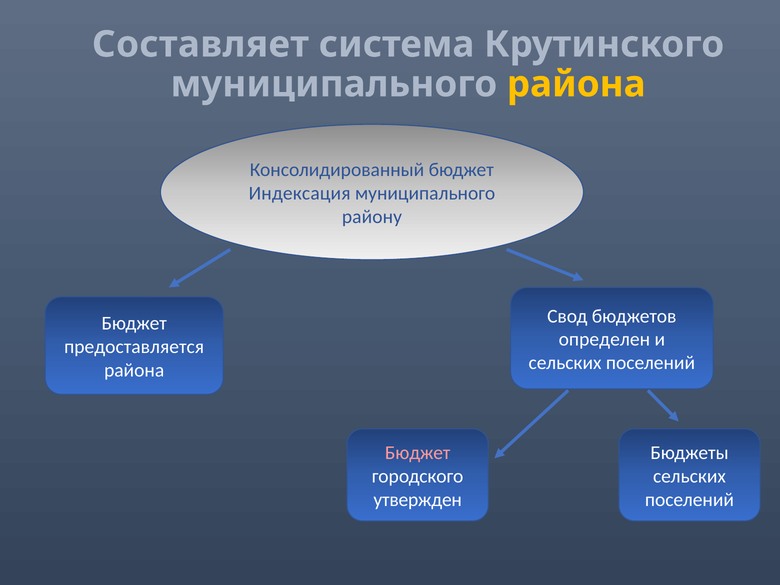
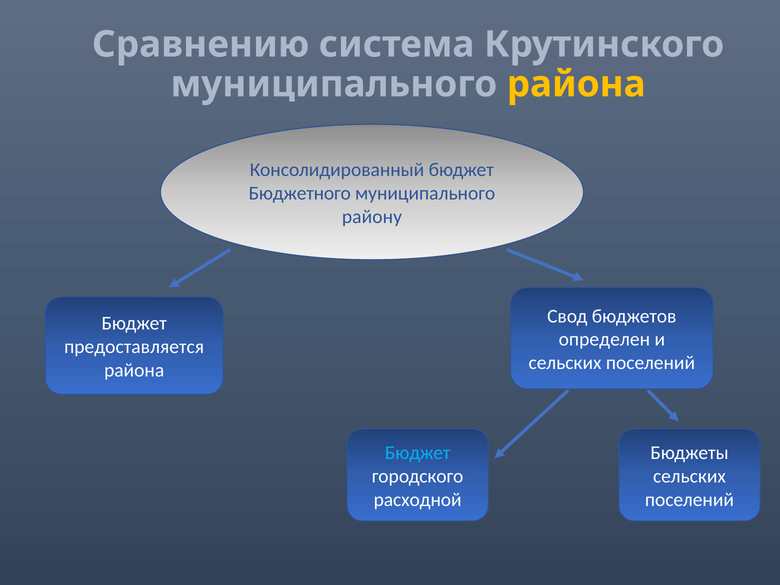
Составляет: Составляет -> Сравнению (201, 44)
Индексация: Индексация -> Бюджетного (300, 193)
Бюджет colour: pink -> light blue (418, 453)
утвержден: утвержден -> расходной (418, 500)
